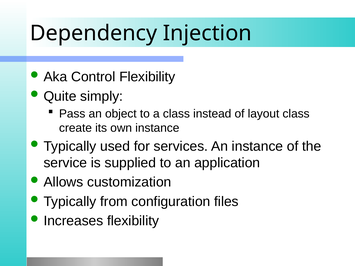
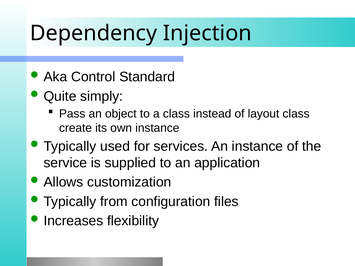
Control Flexibility: Flexibility -> Standard (147, 77)
